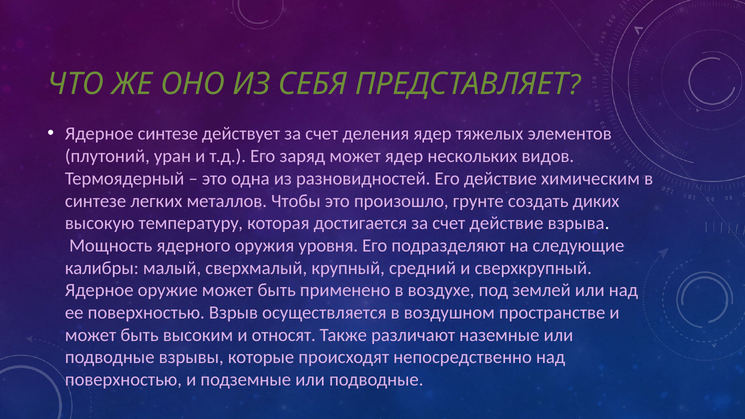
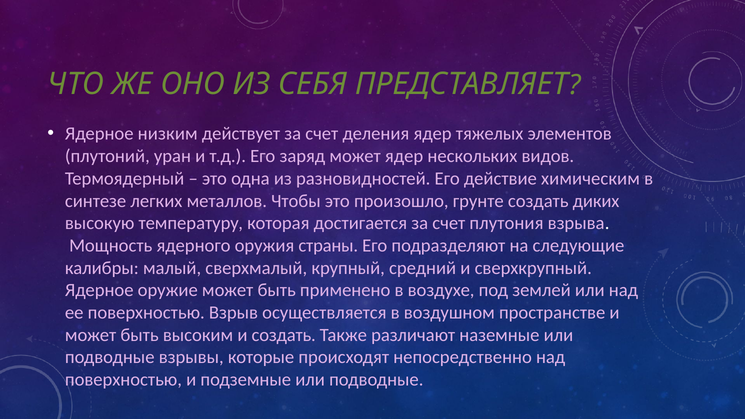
Ядерное синтезе: синтезе -> низким (168, 134)
счет действие: действие -> плутония (506, 223)
уровня: уровня -> страны (328, 246)
и относят: относят -> создать (284, 335)
